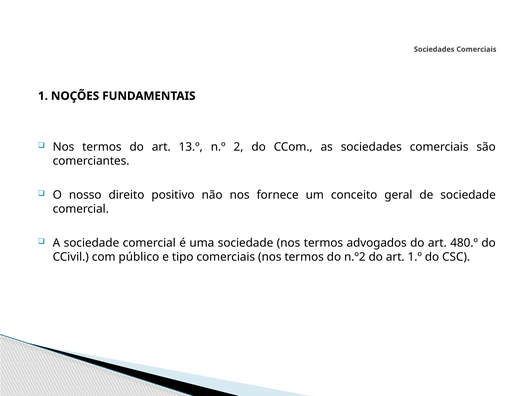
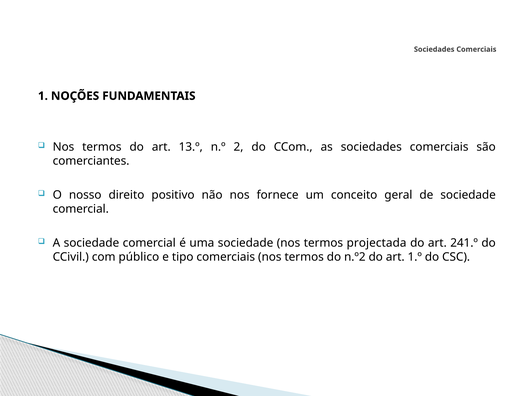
advogados: advogados -> projectada (377, 243)
480.º: 480.º -> 241.º (464, 243)
